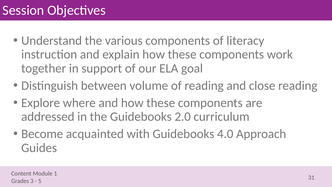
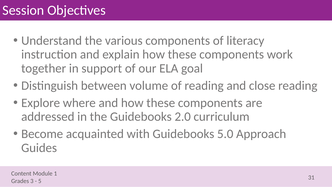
4.0: 4.0 -> 5.0 (225, 134)
